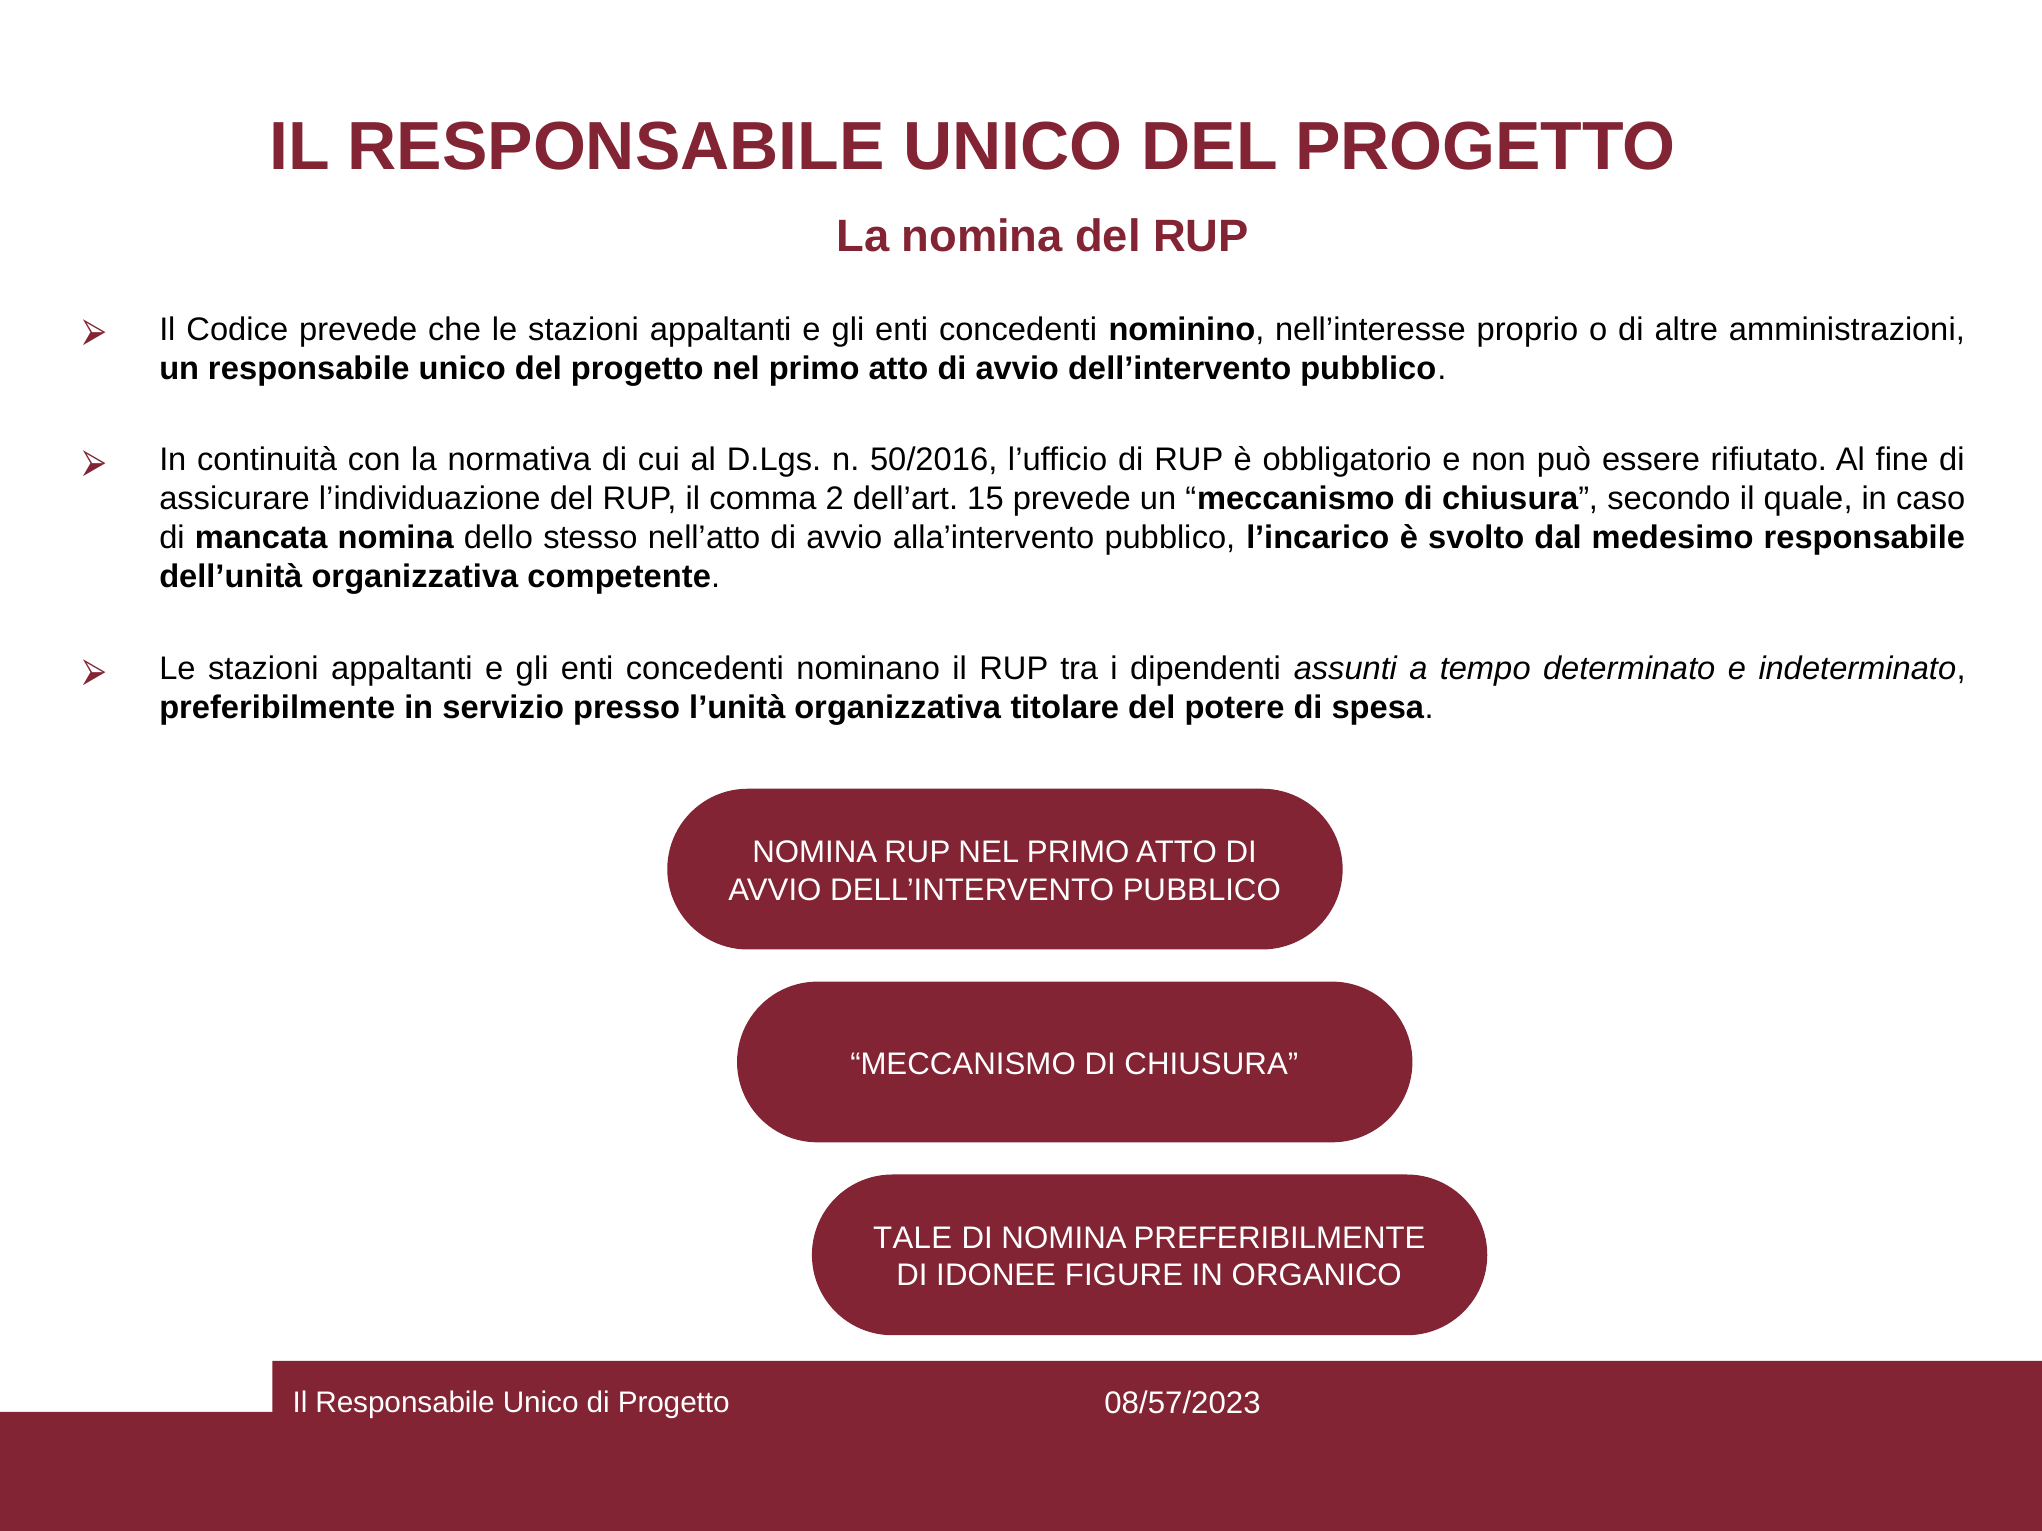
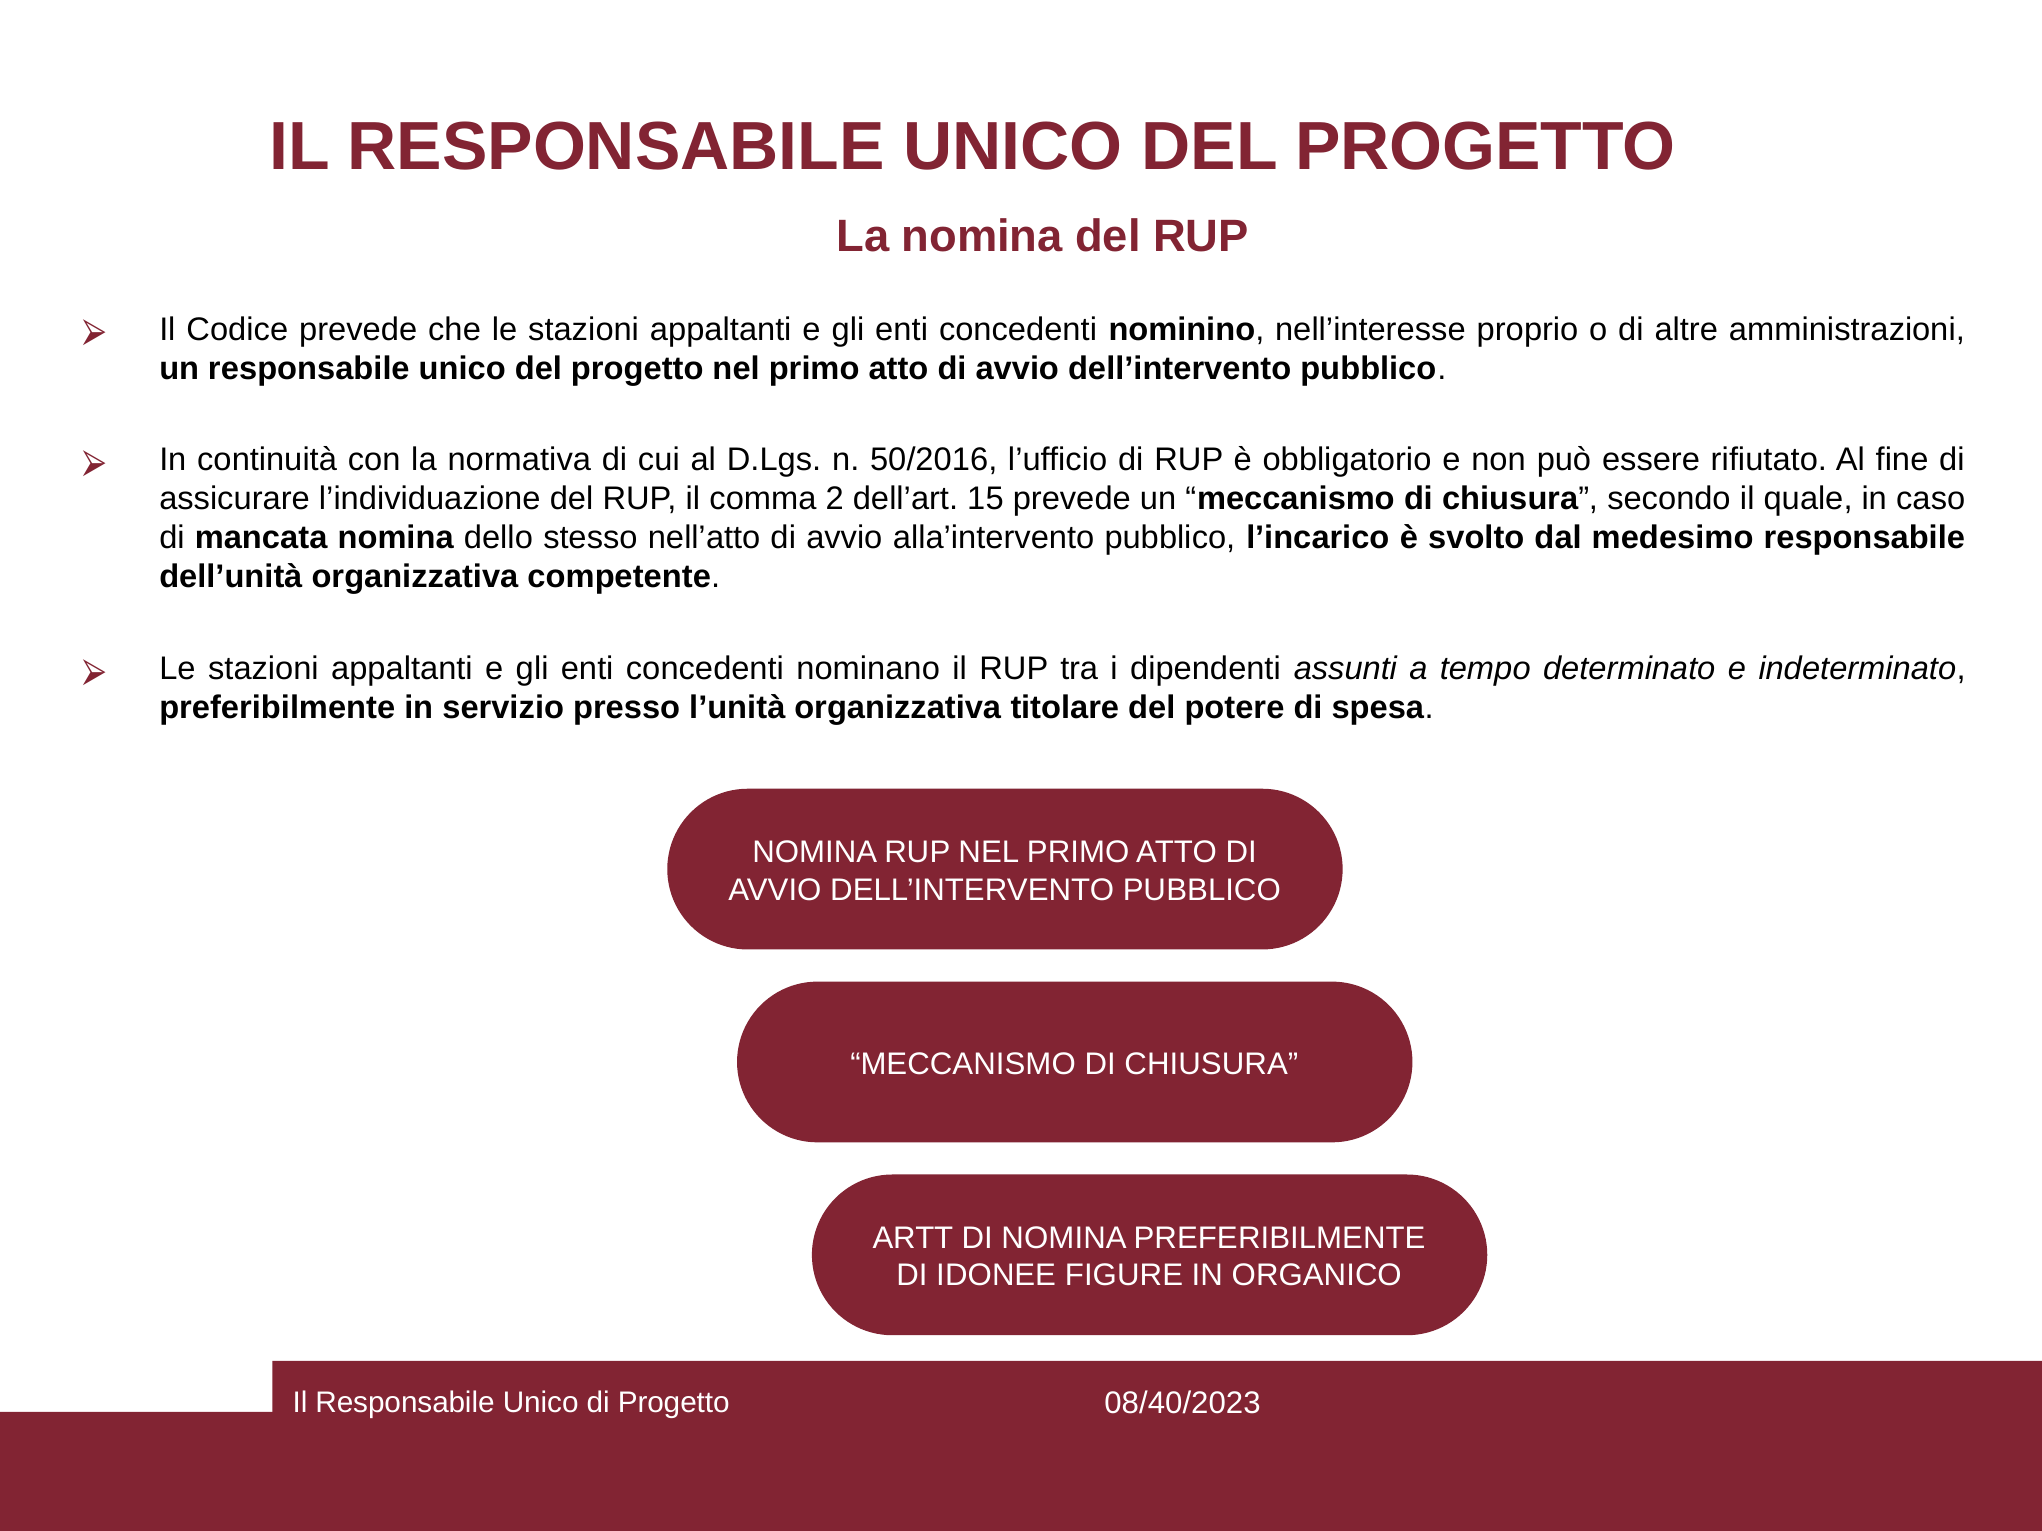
TALE: TALE -> ARTT (913, 1239)
08/57/2023: 08/57/2023 -> 08/40/2023 (1183, 1404)
